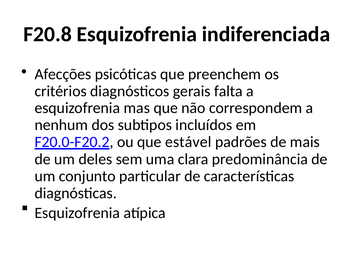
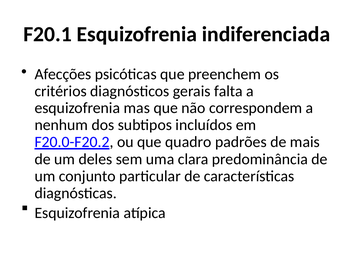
F20.8: F20.8 -> F20.1 (48, 34)
estável: estável -> quadro (188, 142)
